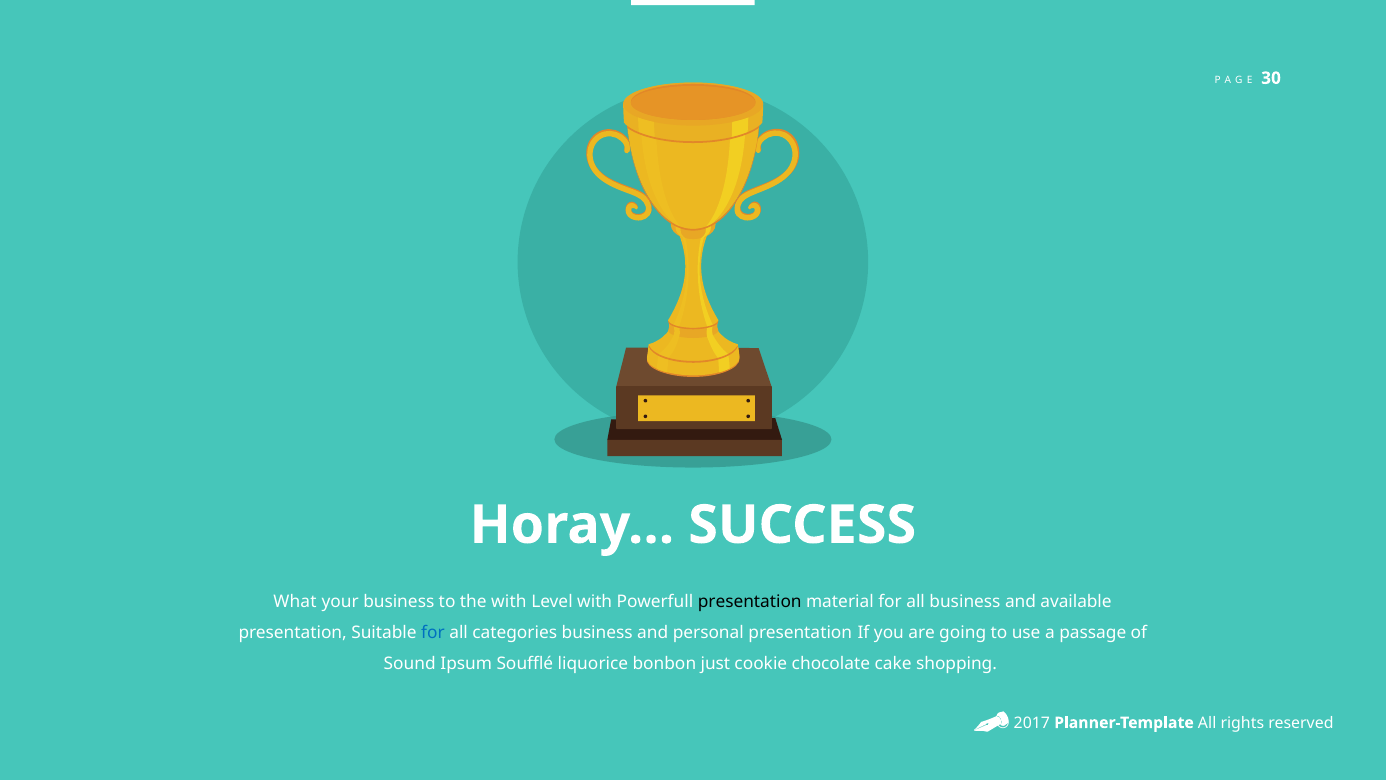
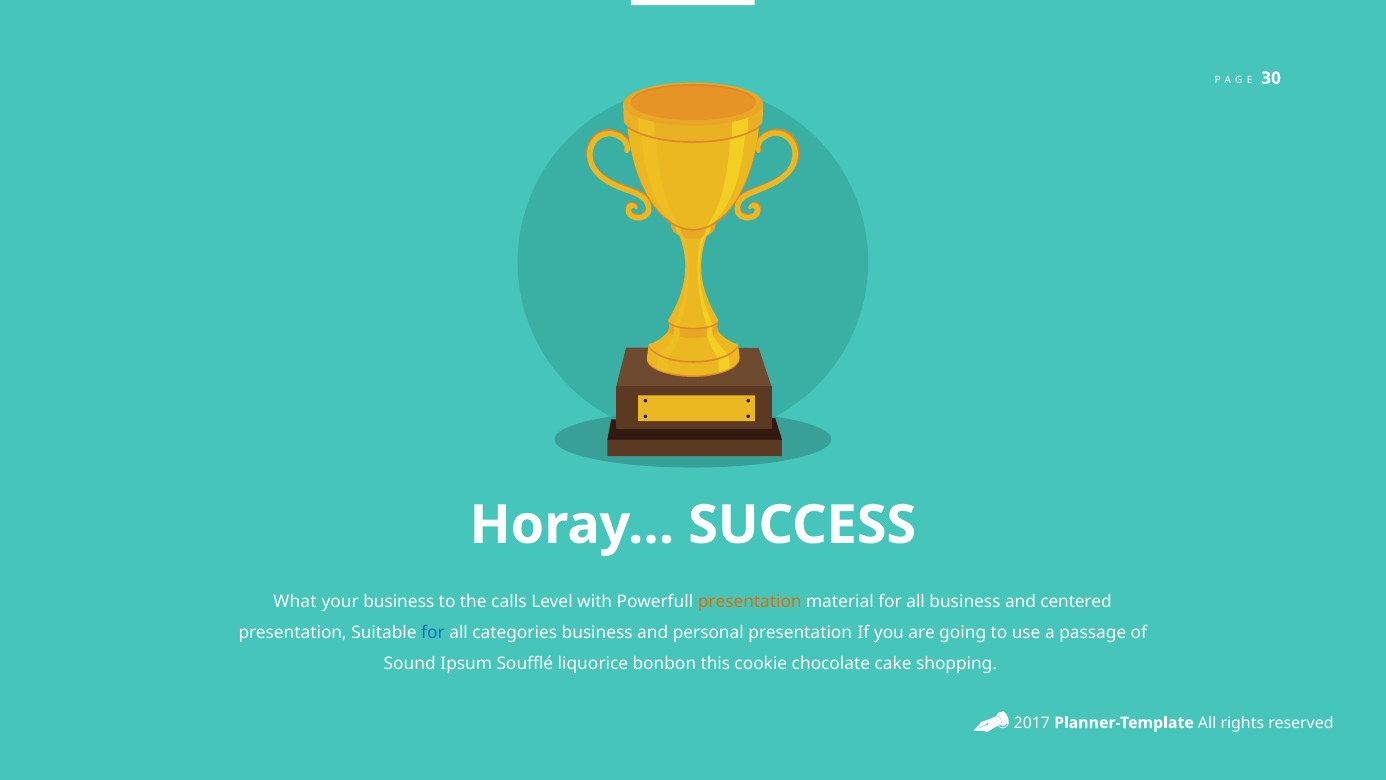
the with: with -> calls (509, 602)
presentation colour: black -> orange (750, 602)
available: available -> centered (1076, 602)
just: just -> this (715, 664)
